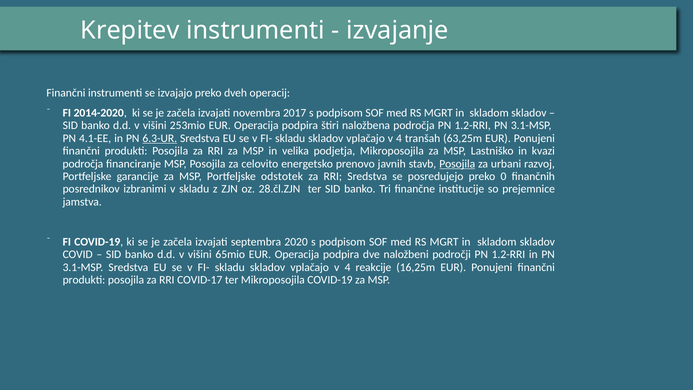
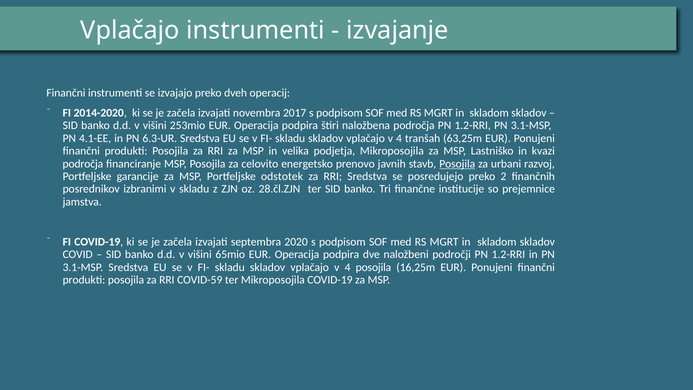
Krepitev: Krepitev -> Vplačajo (130, 30)
6.3-UR underline: present -> none (160, 138)
0: 0 -> 2 (503, 176)
4 reakcije: reakcije -> posojila (373, 267)
COVID-17: COVID-17 -> COVID-59 (200, 280)
